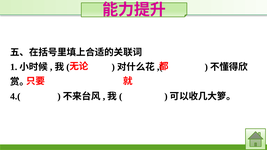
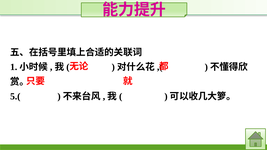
4.(: 4.( -> 5.( (15, 97)
